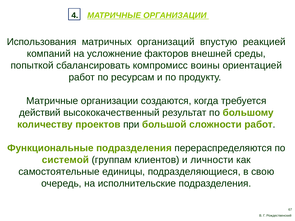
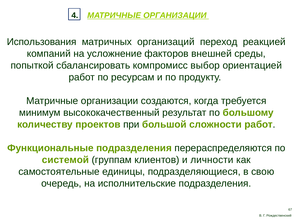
впустую: впустую -> переход (219, 42)
воины: воины -> выбор (205, 66)
действий: действий -> минимум (40, 113)
